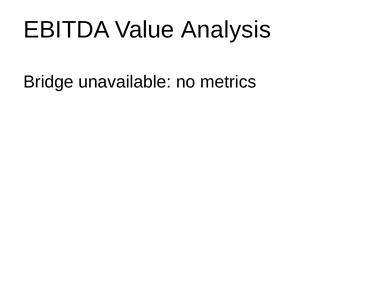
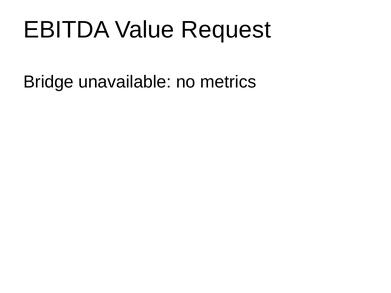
Analysis: Analysis -> Request (226, 30)
